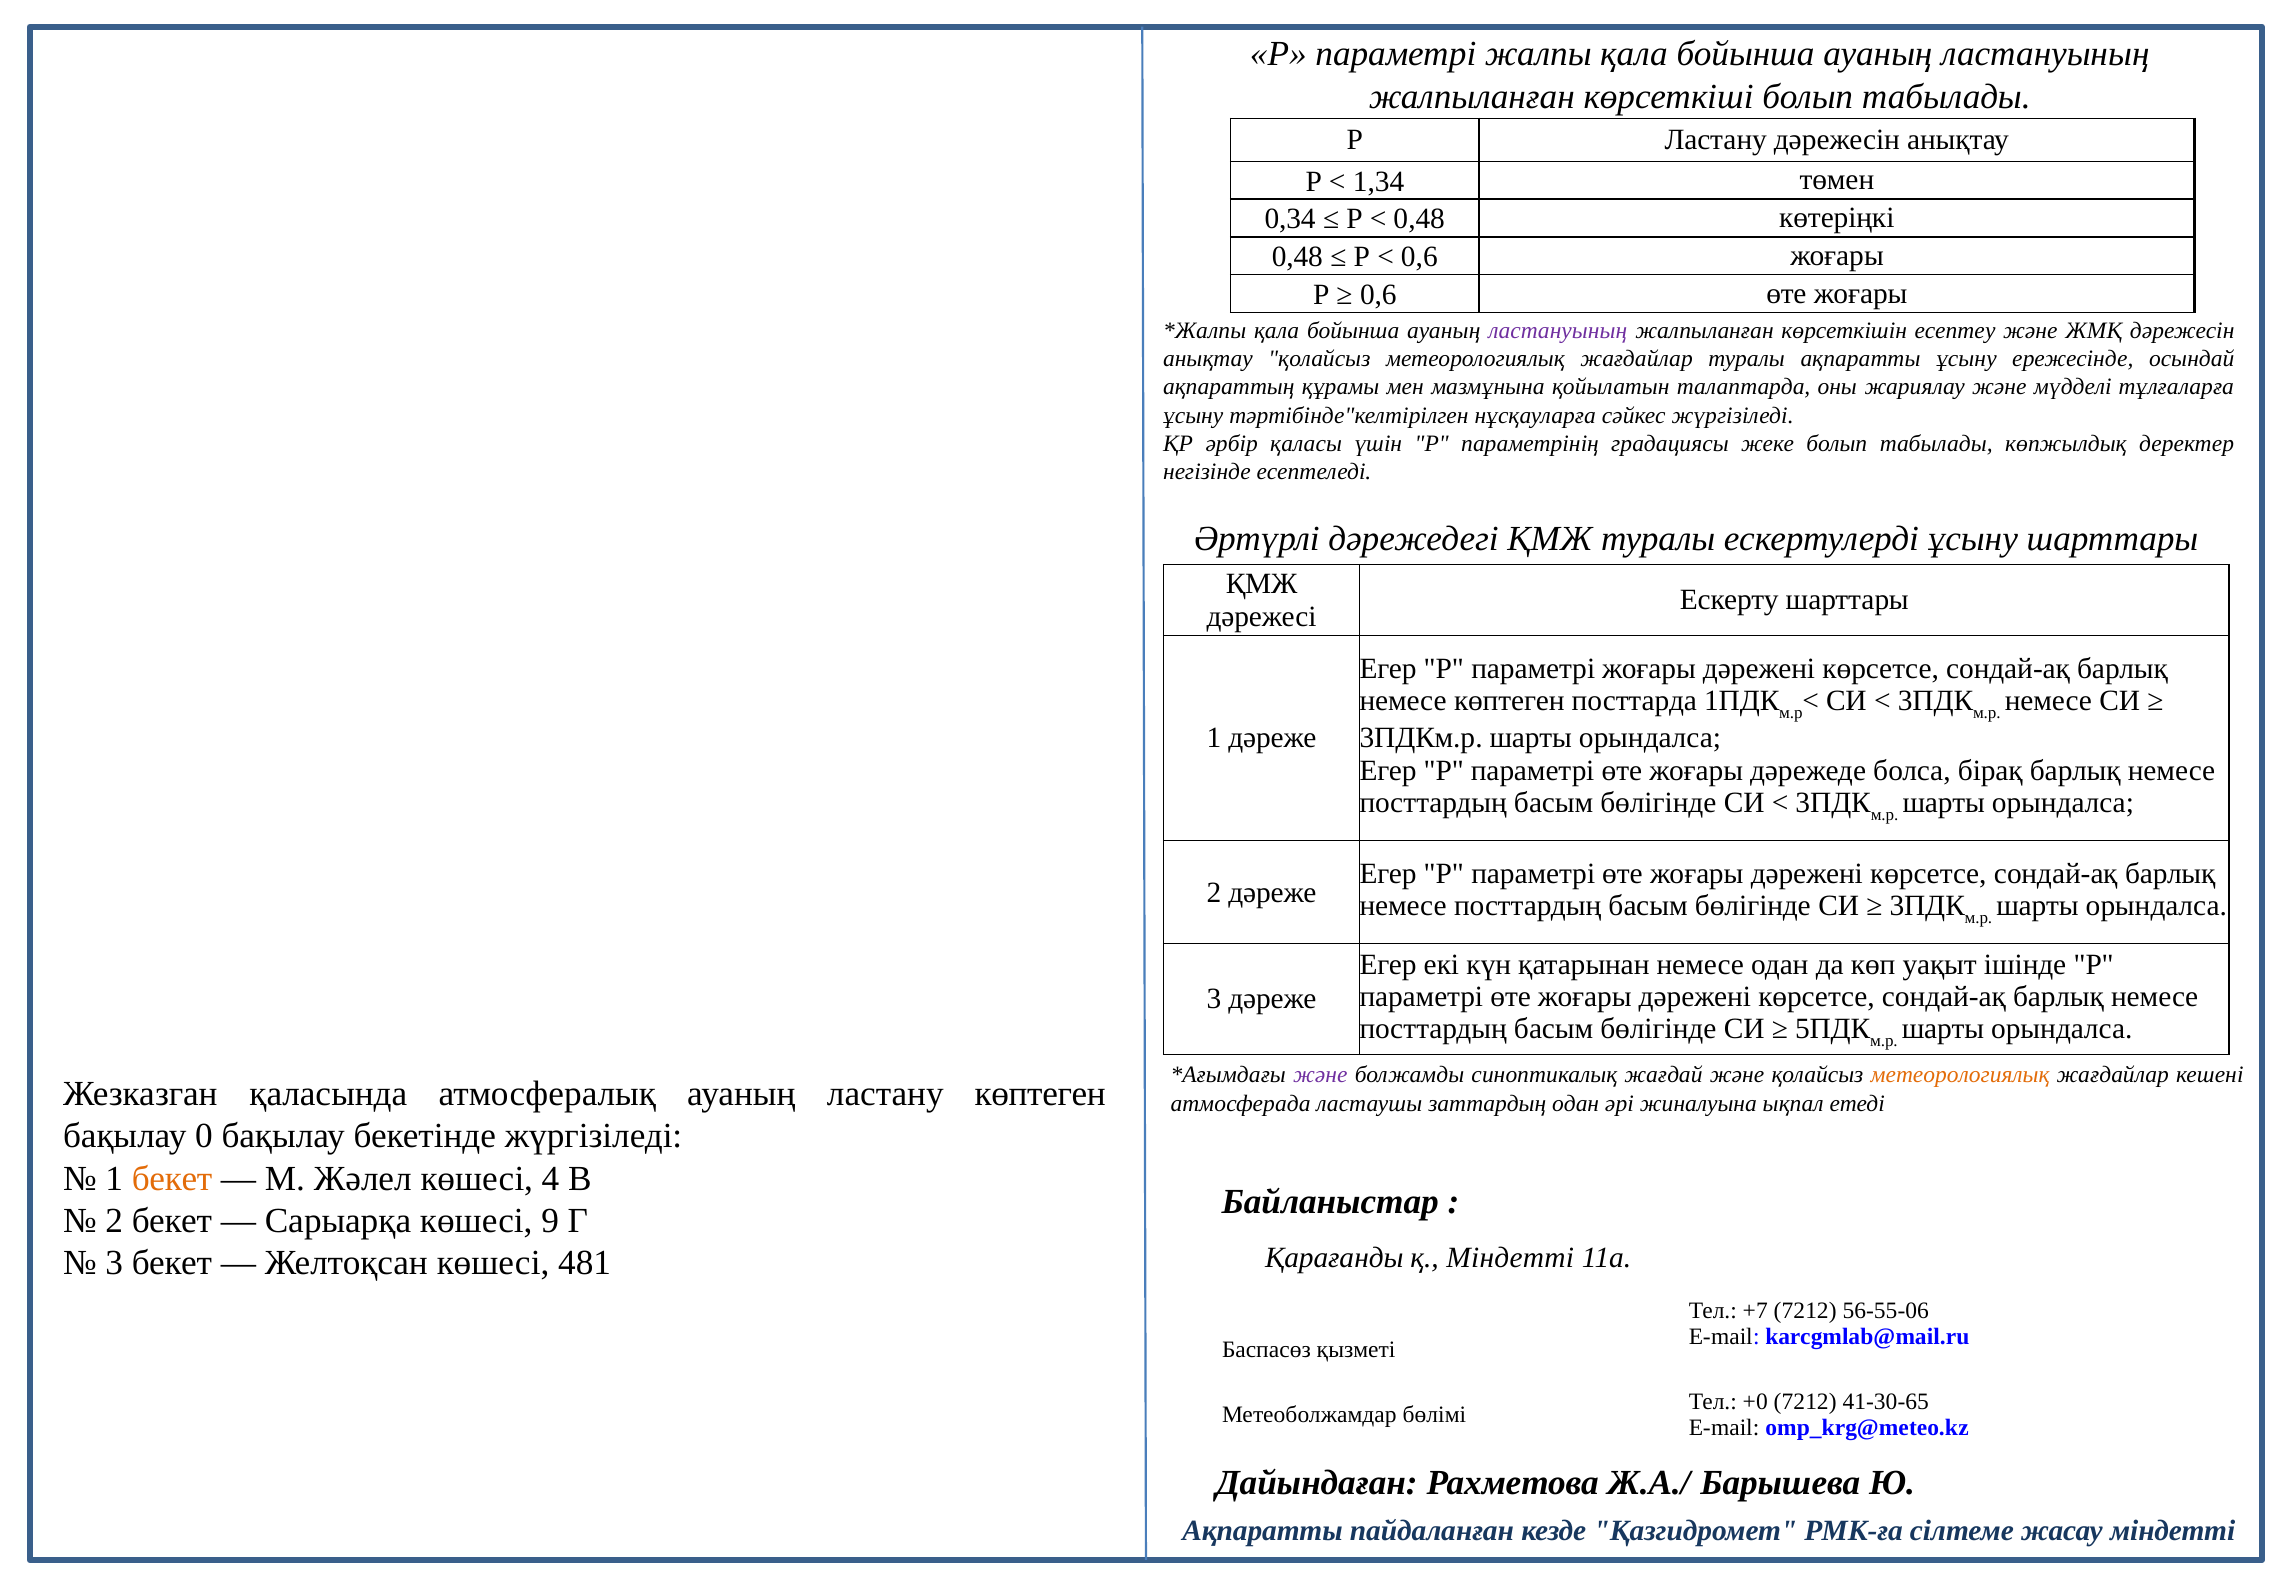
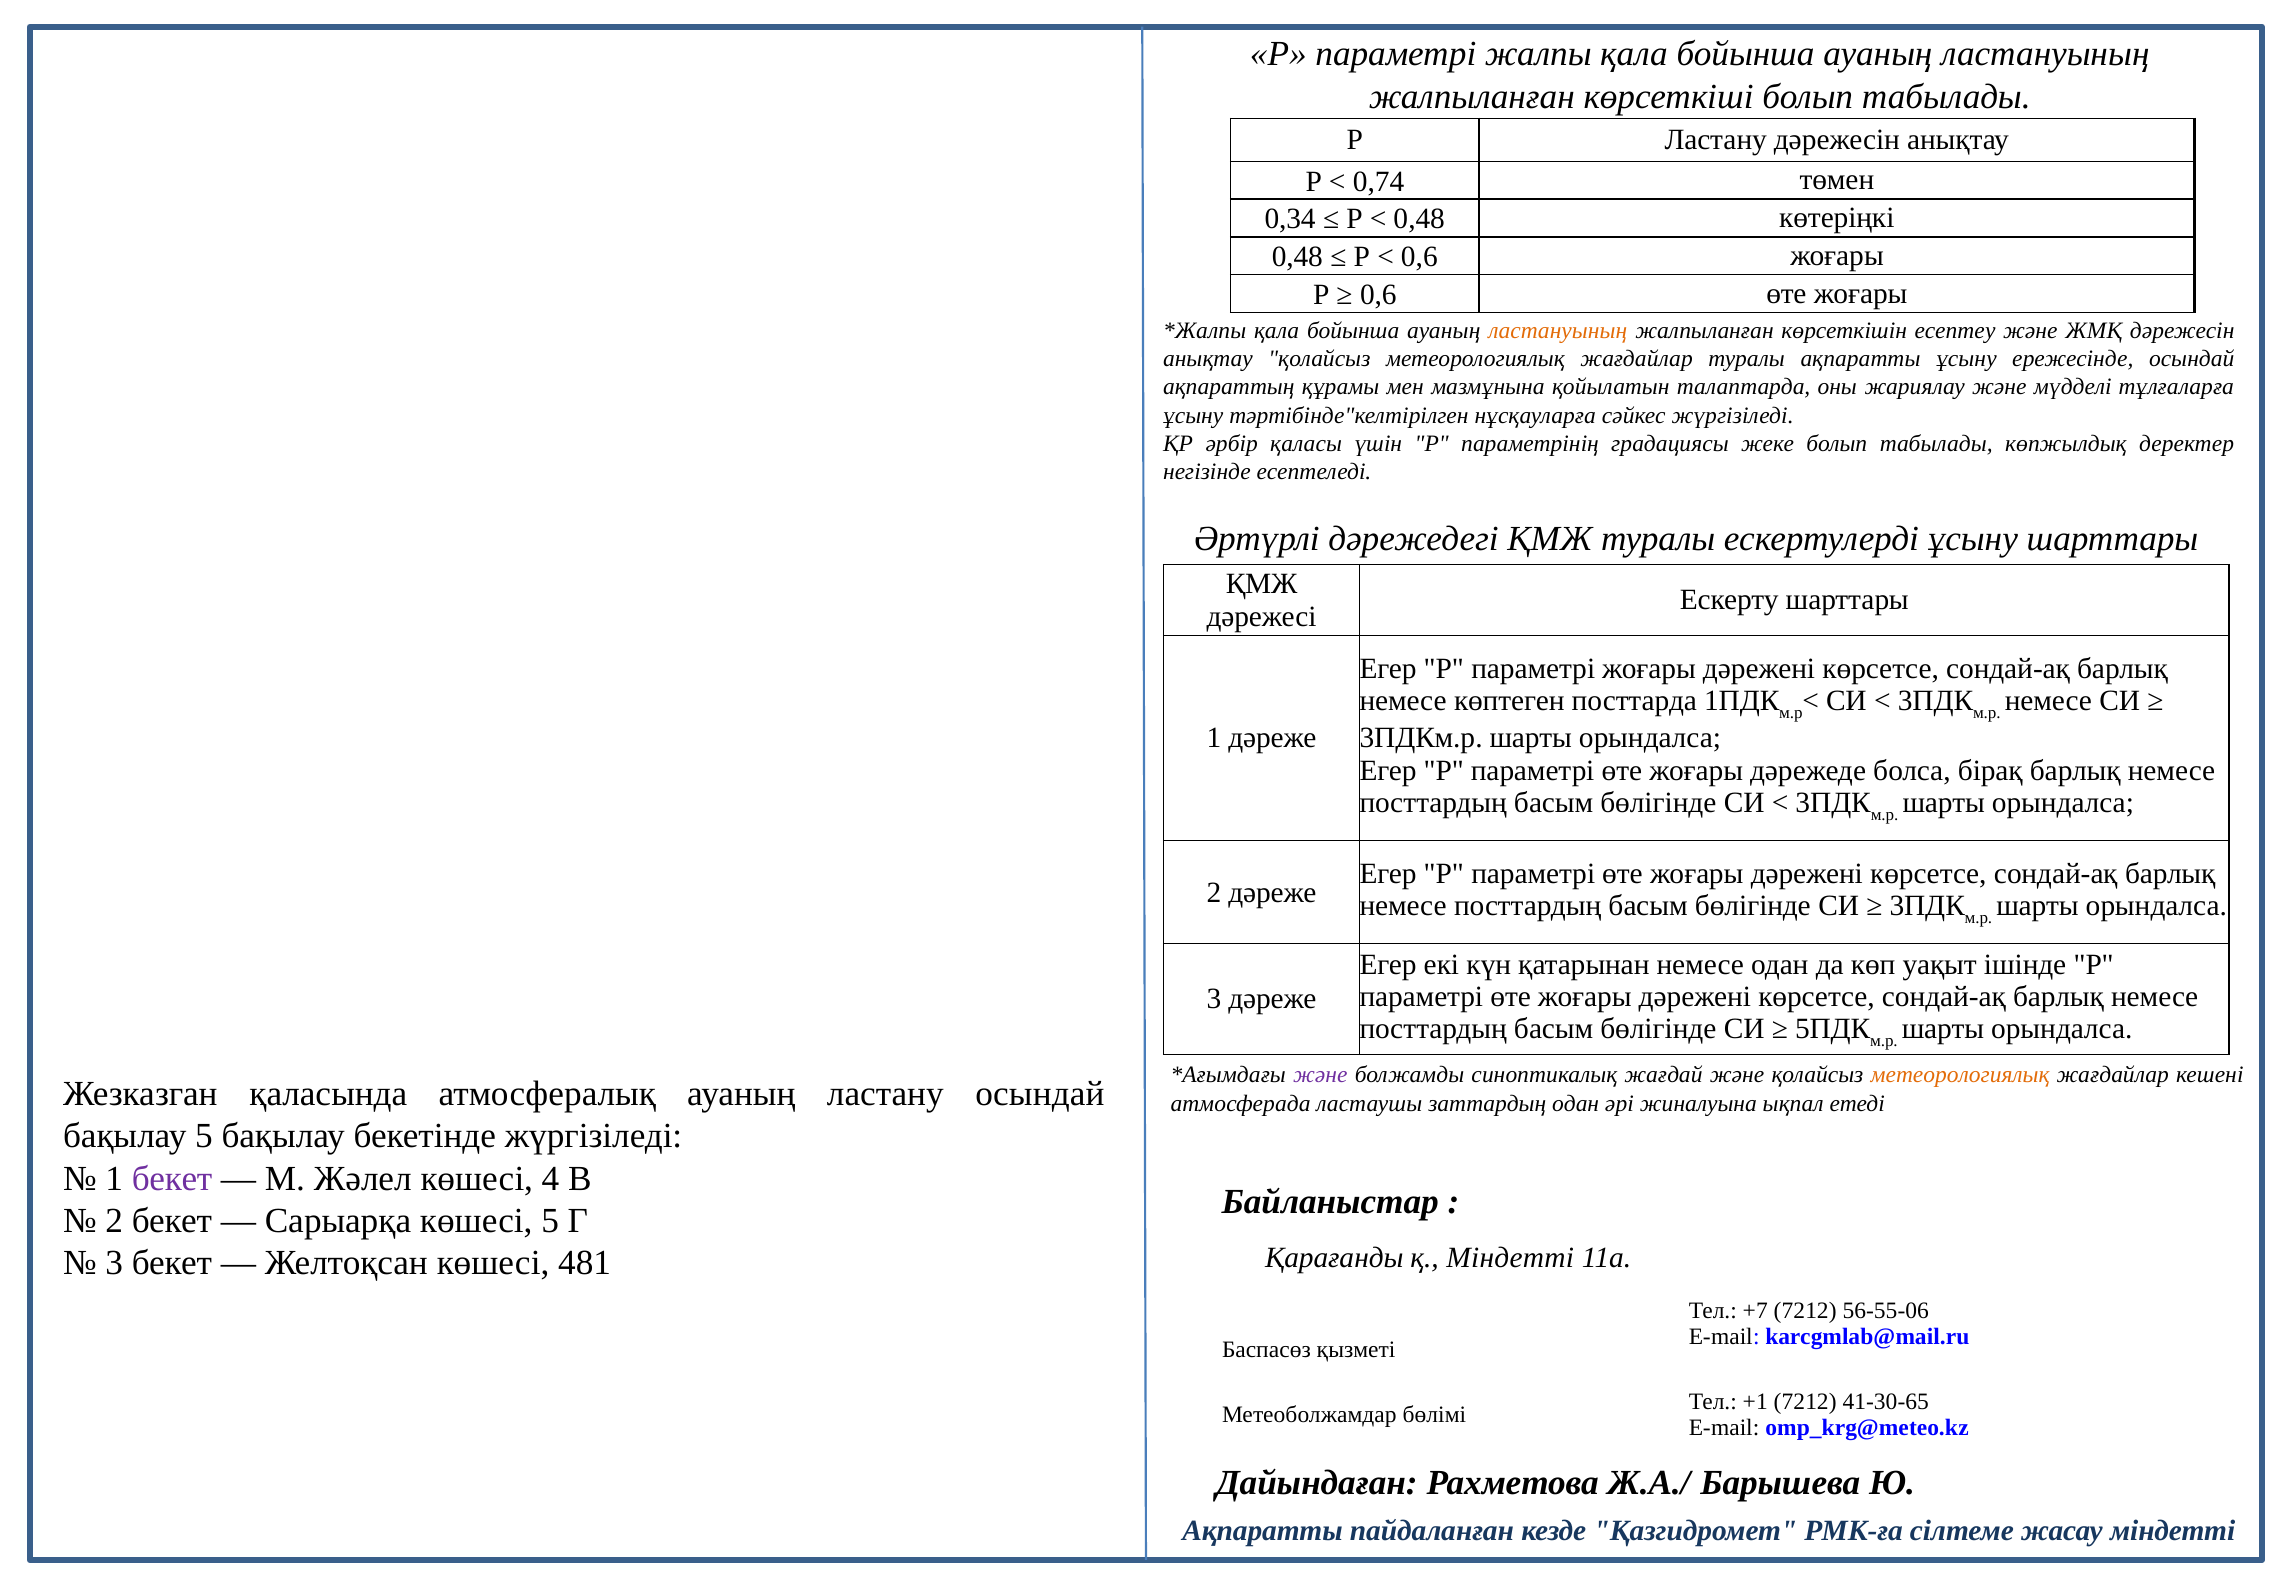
1,34: 1,34 -> 0,74 (1379, 181)
ластануының colour: purple -> orange (1558, 331)
ластану көптеген: көптеген -> осындай (1040, 1094)
бақылау 0: 0 -> 5 (204, 1136)
бекет colour: orange -> purple (172, 1178)
көшесі 9: 9 -> 5 (550, 1221)
+0: +0 -> +1 (1755, 1402)
